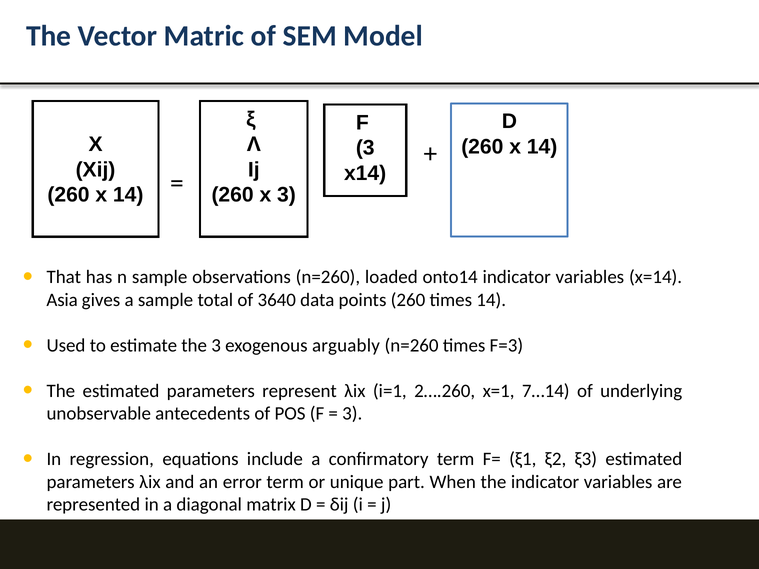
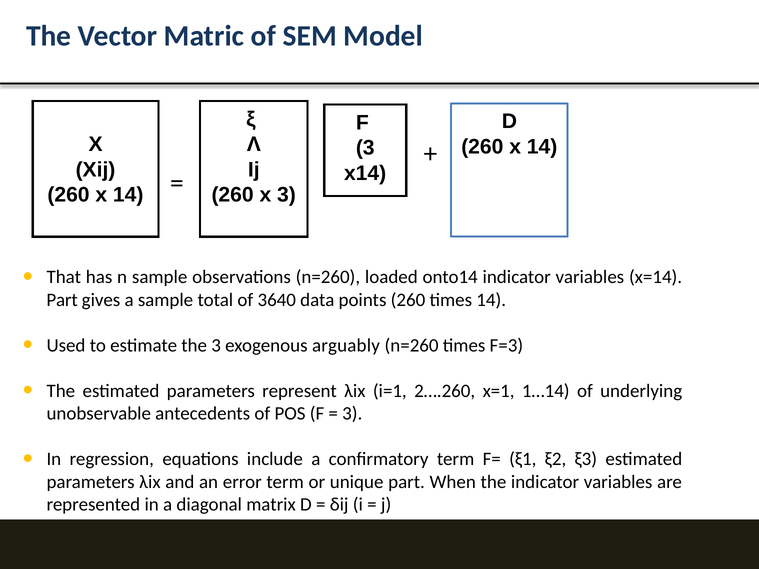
Asia: Asia -> Part (62, 300)
7…14: 7…14 -> 1…14 (546, 391)
